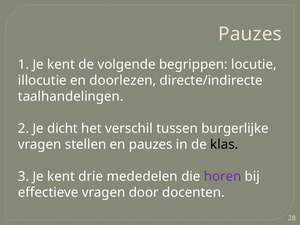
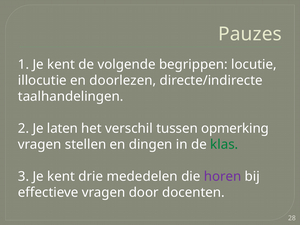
dicht: dicht -> laten (62, 128)
burgerlijke: burgerlijke -> opmerking (235, 128)
en pauzes: pauzes -> dingen (151, 145)
klas colour: black -> green (224, 145)
